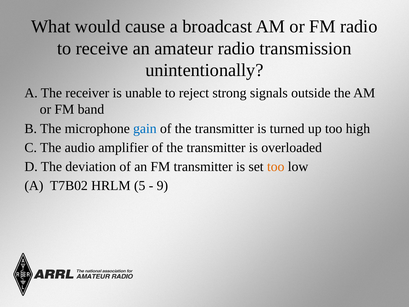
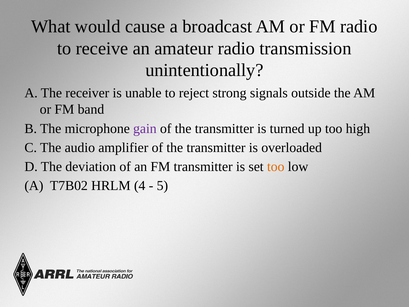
gain colour: blue -> purple (145, 128)
5: 5 -> 4 (140, 186)
9: 9 -> 5 (162, 186)
